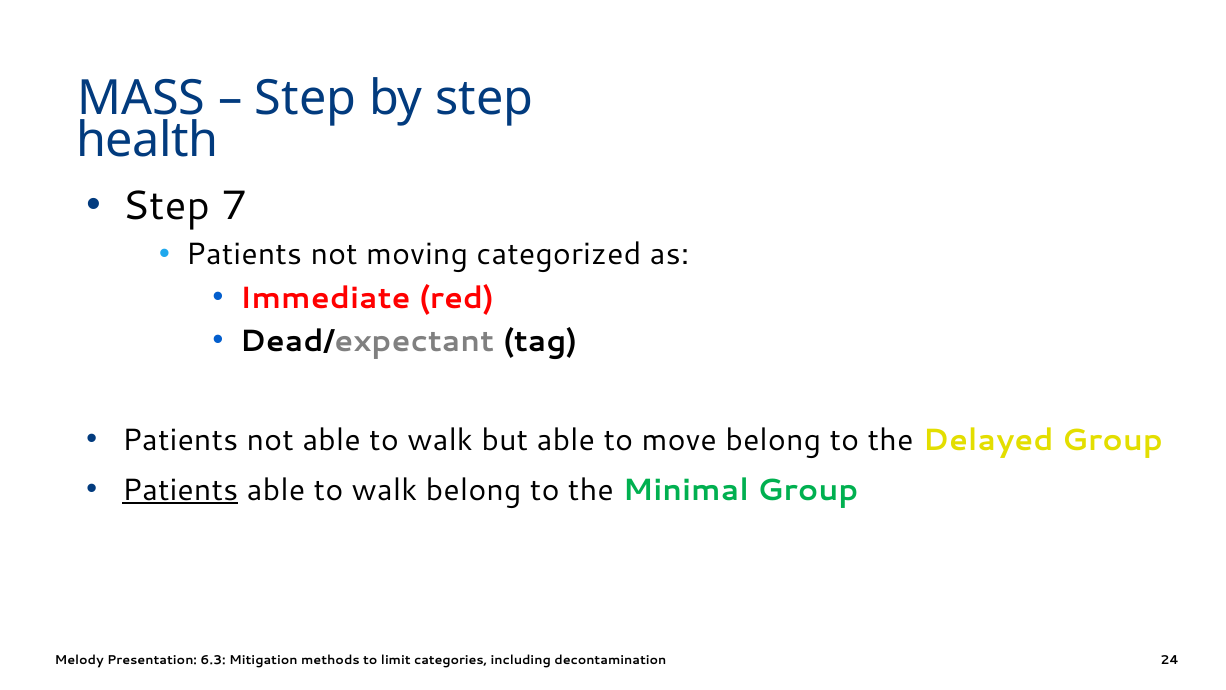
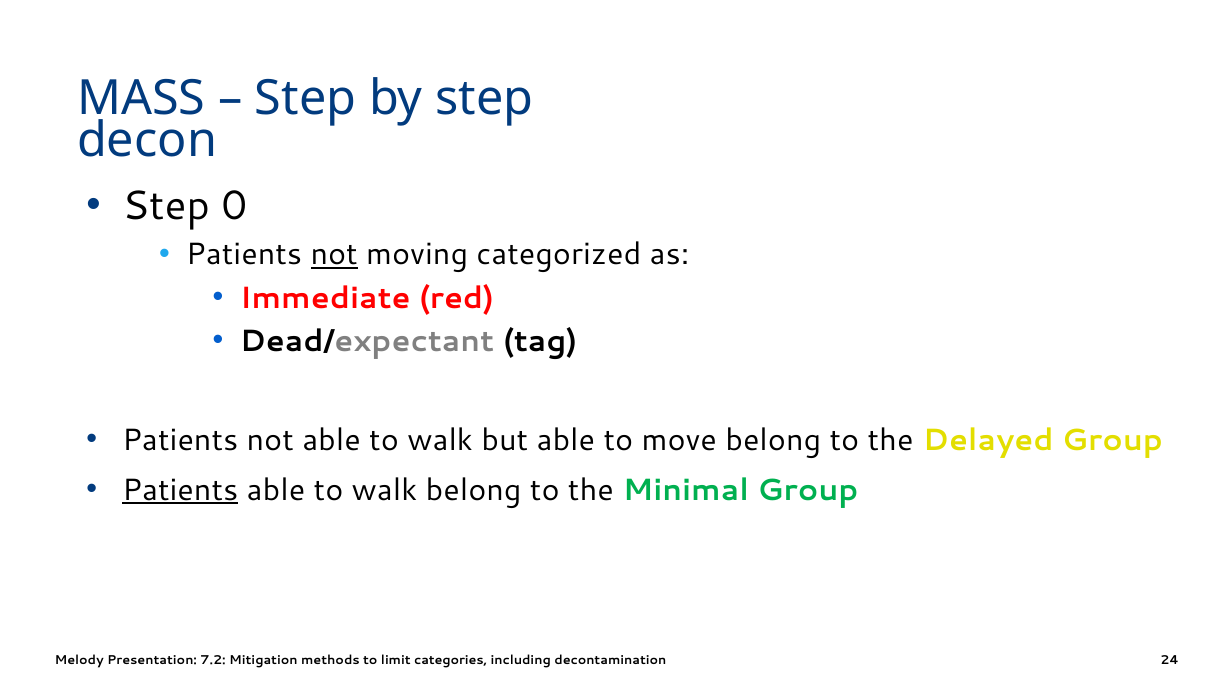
health: health -> decon (147, 140)
7: 7 -> 0 (234, 206)
not underline: none -> present (334, 255)
6.3: 6.3 -> 7.2 (213, 660)
